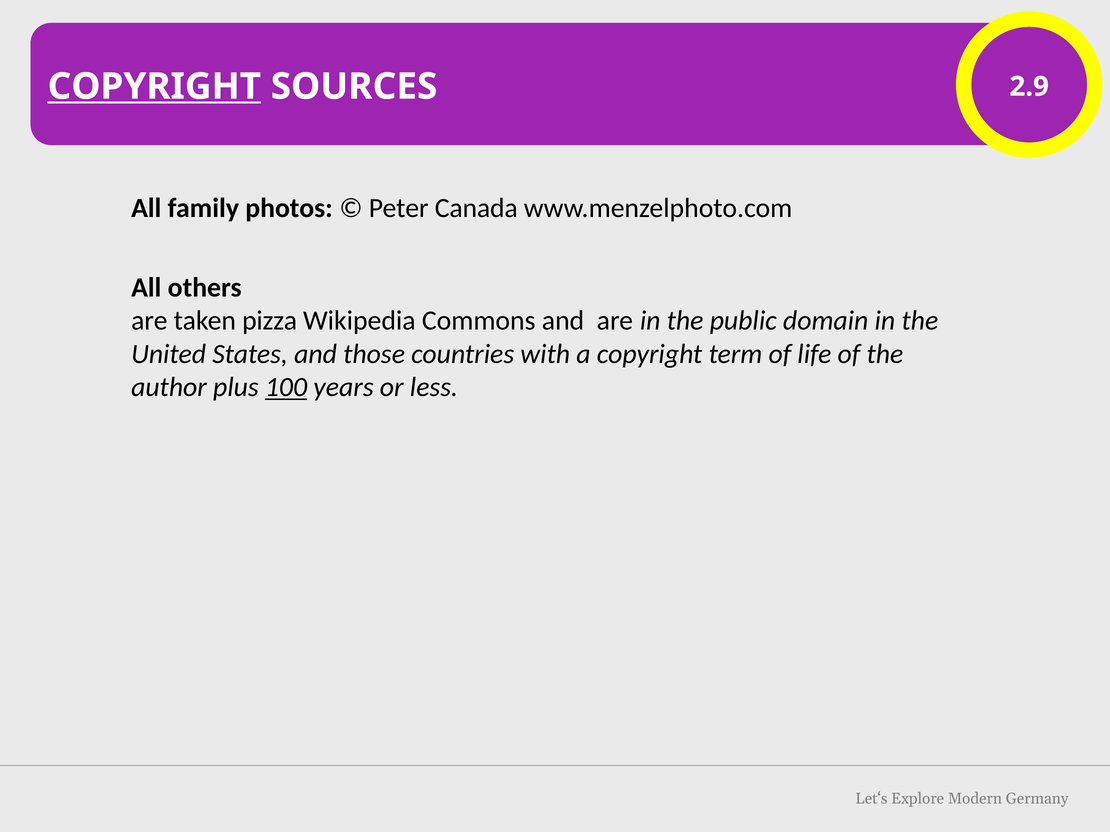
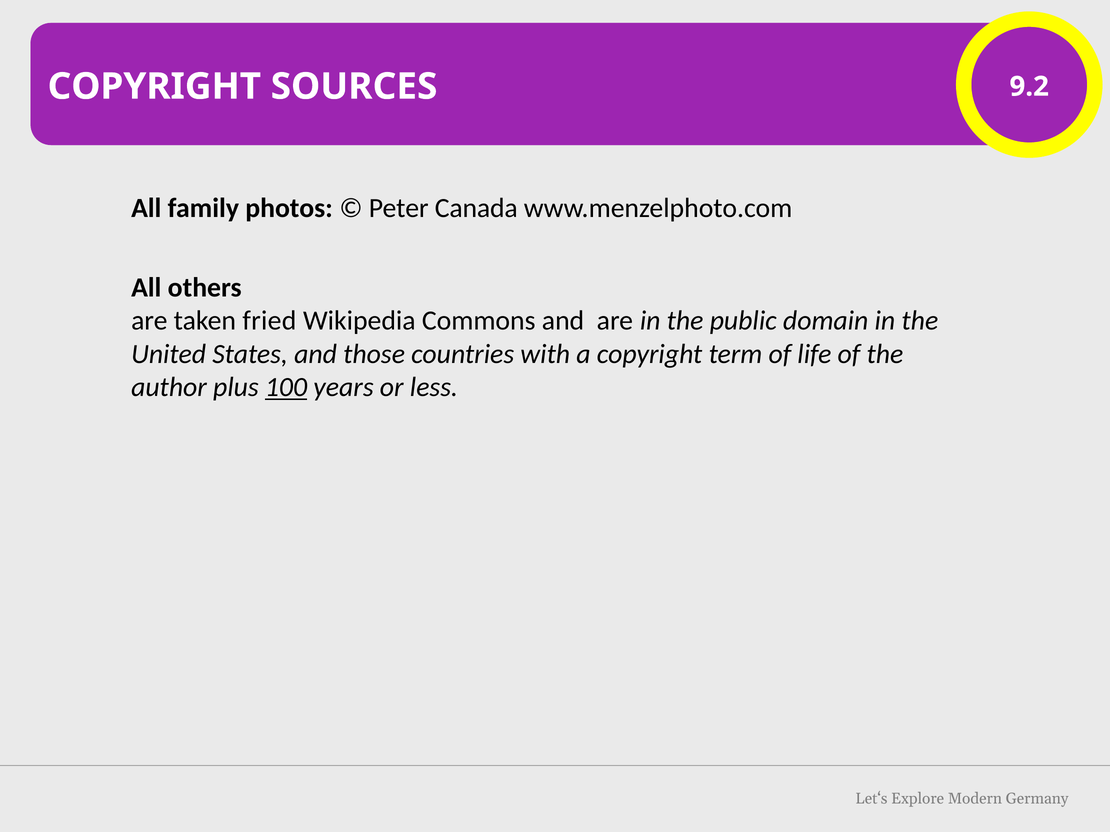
COPYRIGHT underline: present -> none (154, 87)
2.9: 2.9 -> 9.2 (1029, 87)
pizza: pizza -> fried (269, 321)
